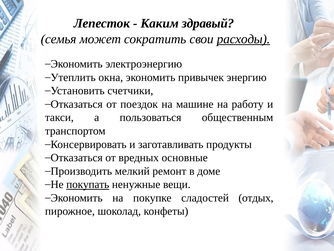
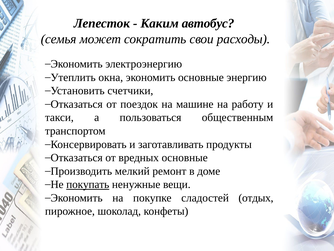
здравый: здравый -> автобус (208, 23)
расходы underline: present -> none (244, 39)
экономить привычек: привычек -> основные (201, 77)
